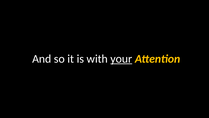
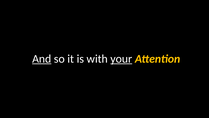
And underline: none -> present (42, 59)
